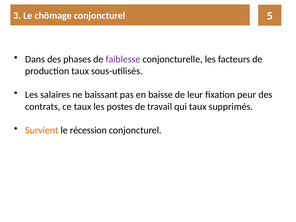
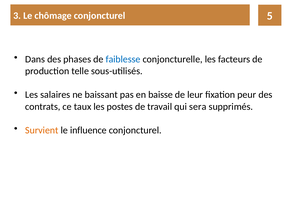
faiblesse colour: purple -> blue (123, 59)
production taux: taux -> telle (80, 71)
qui taux: taux -> sera (198, 107)
récession: récession -> influence (88, 130)
